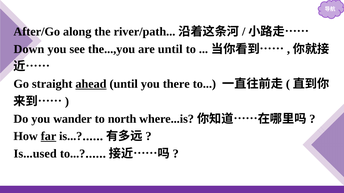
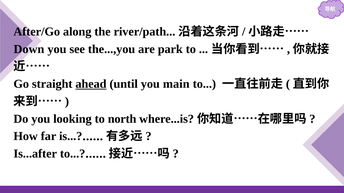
are until: until -> park (170, 49)
there: there -> main (176, 84)
wander: wander -> looking (72, 119)
far underline: present -> none (49, 137)
Is...used: Is...used -> Is...after (35, 154)
